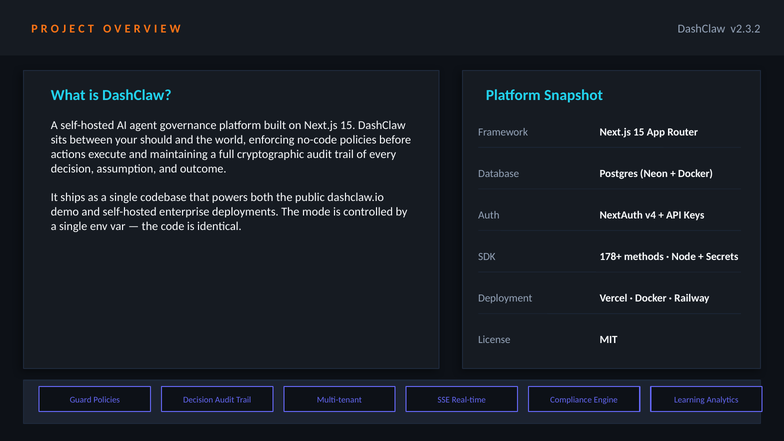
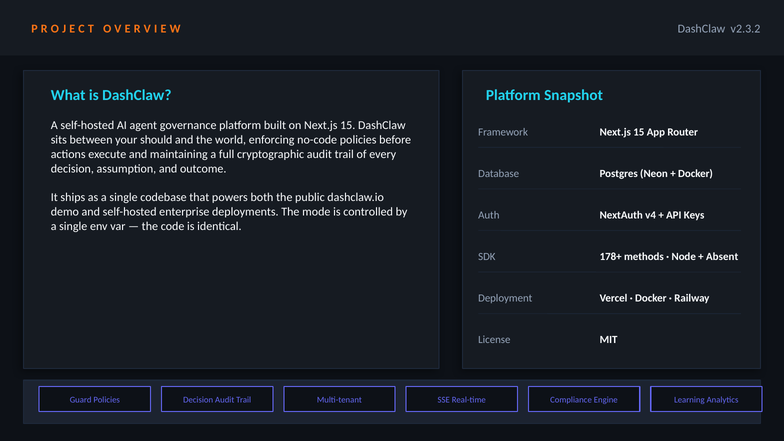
Secrets: Secrets -> Absent (722, 257)
